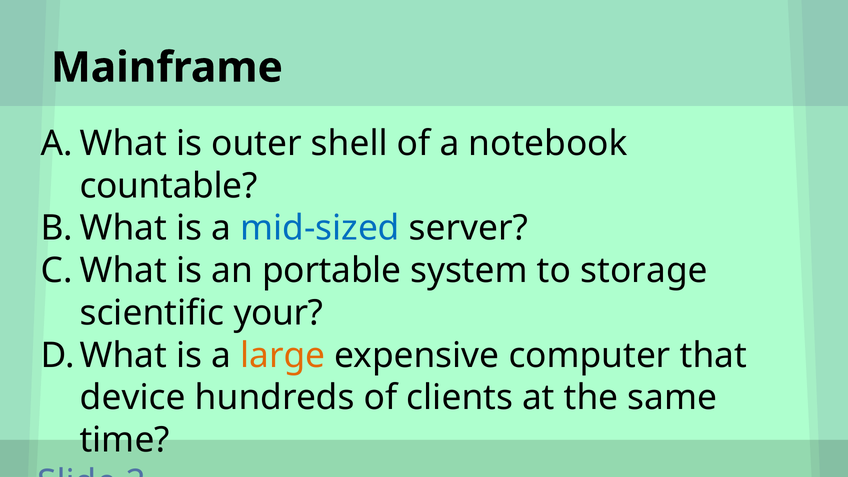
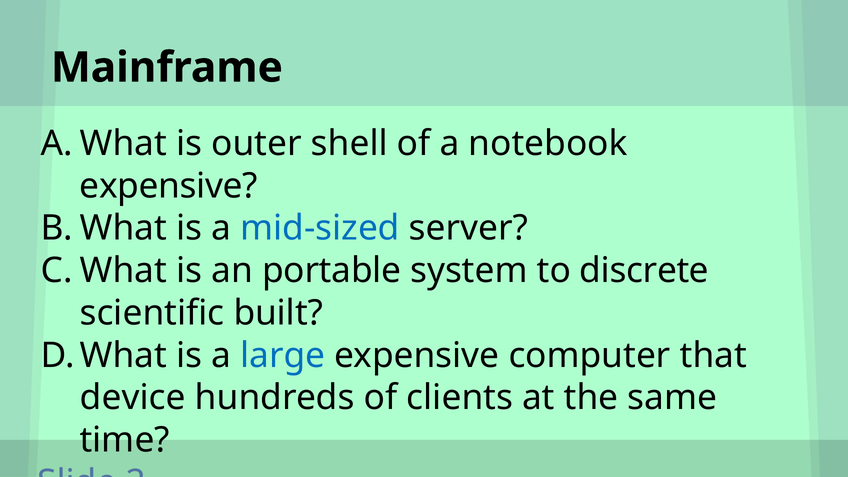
countable: countable -> expensive (169, 186)
storage: storage -> discrete (644, 271)
your: your -> built (278, 313)
large colour: orange -> blue (283, 355)
